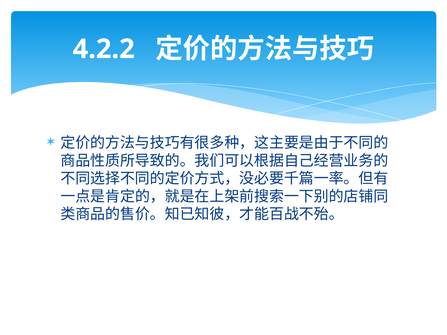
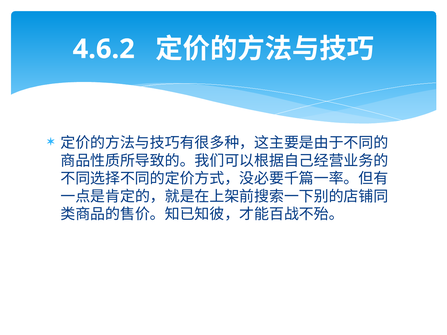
4.2.2: 4.2.2 -> 4.6.2 (104, 49)
